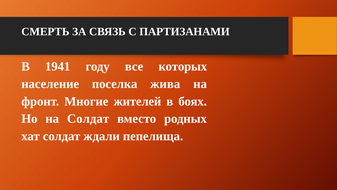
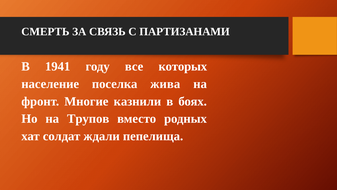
жителей: жителей -> казнили (137, 101)
на Солдат: Солдат -> Трупов (88, 119)
